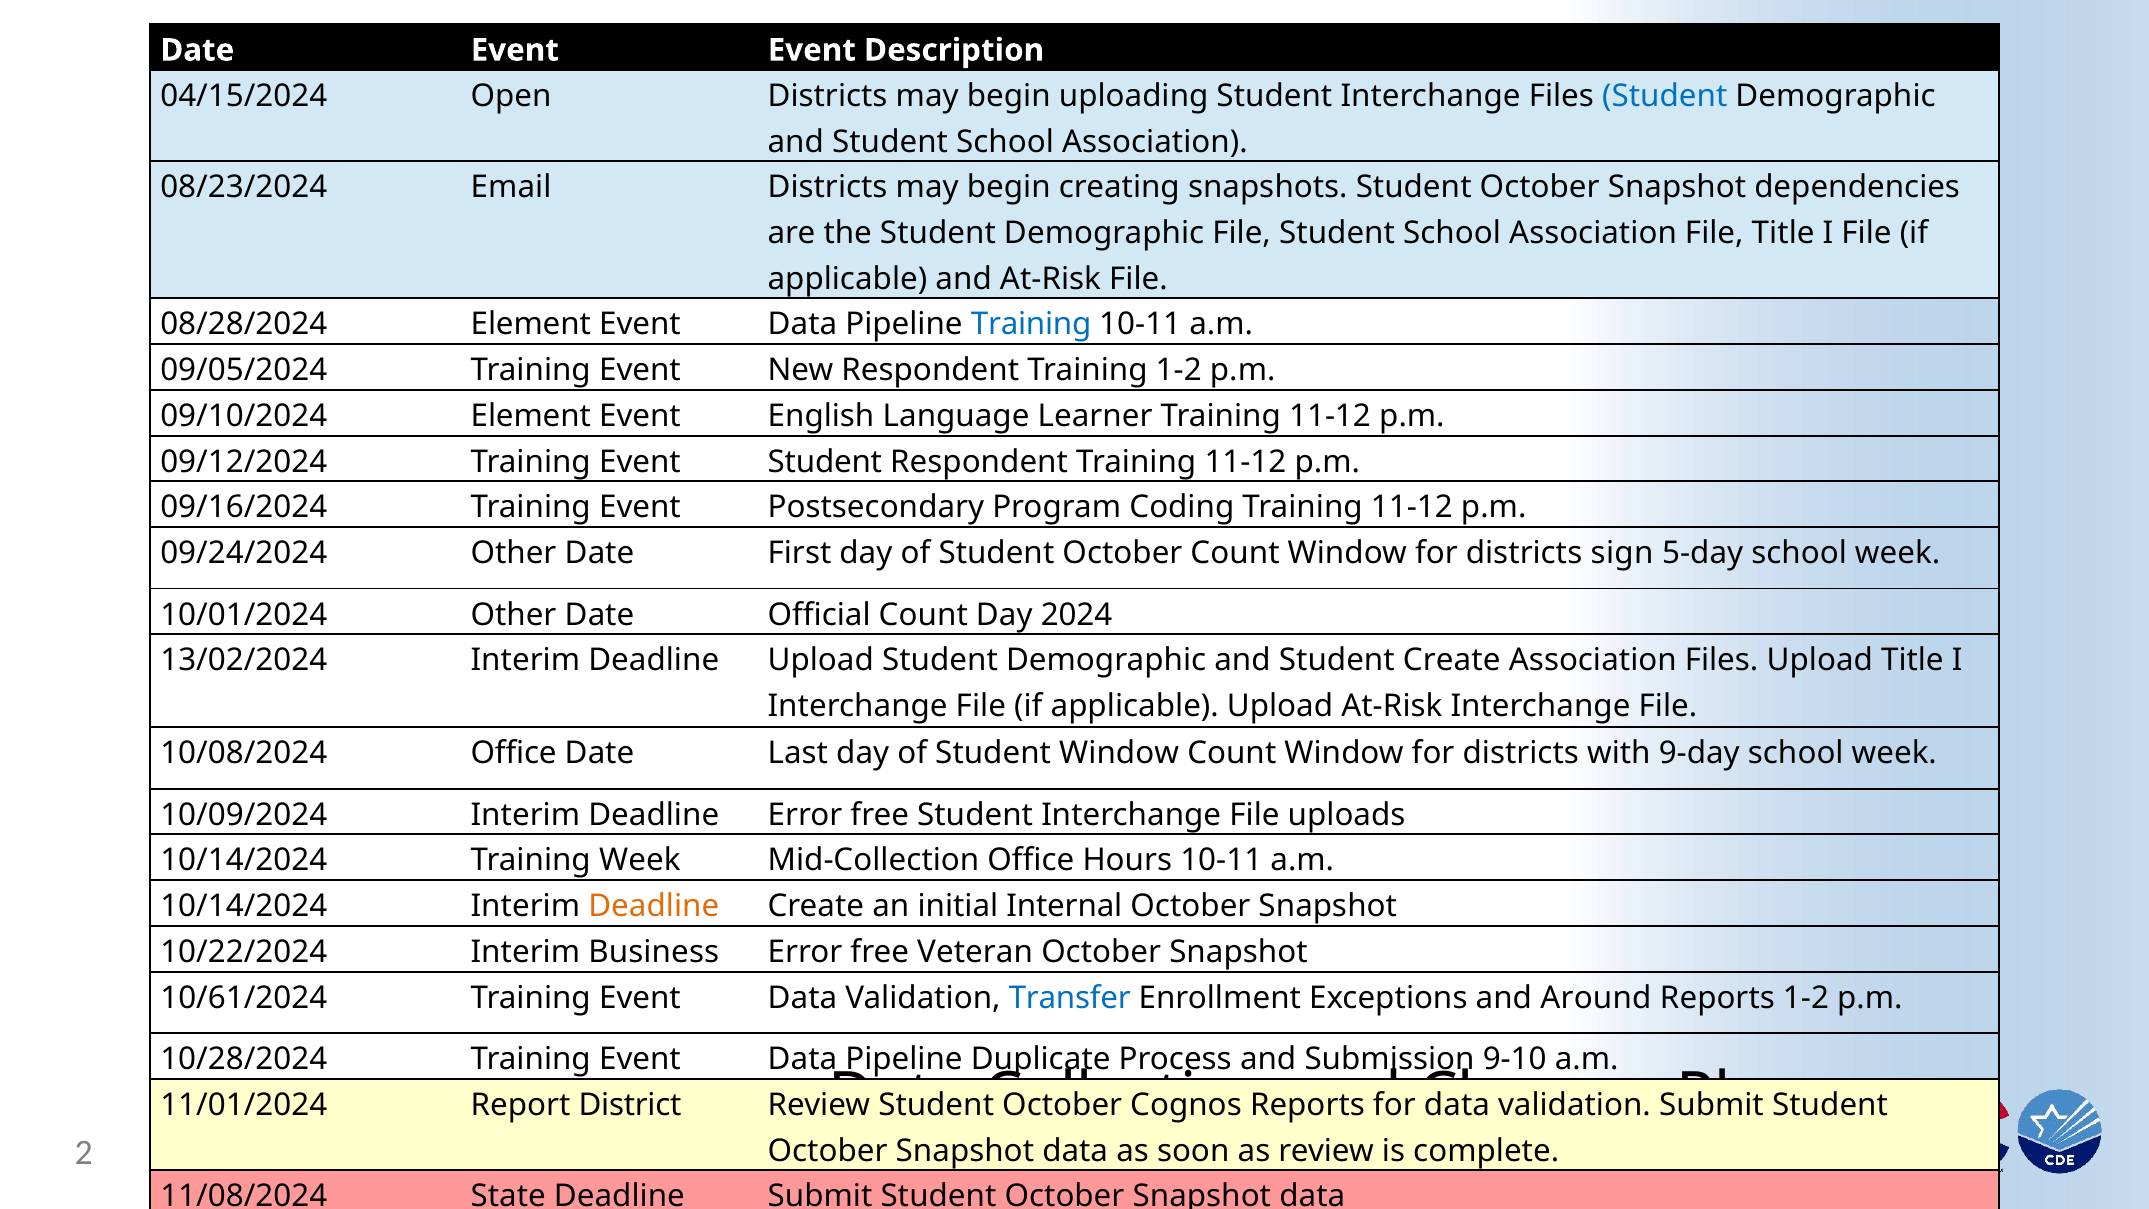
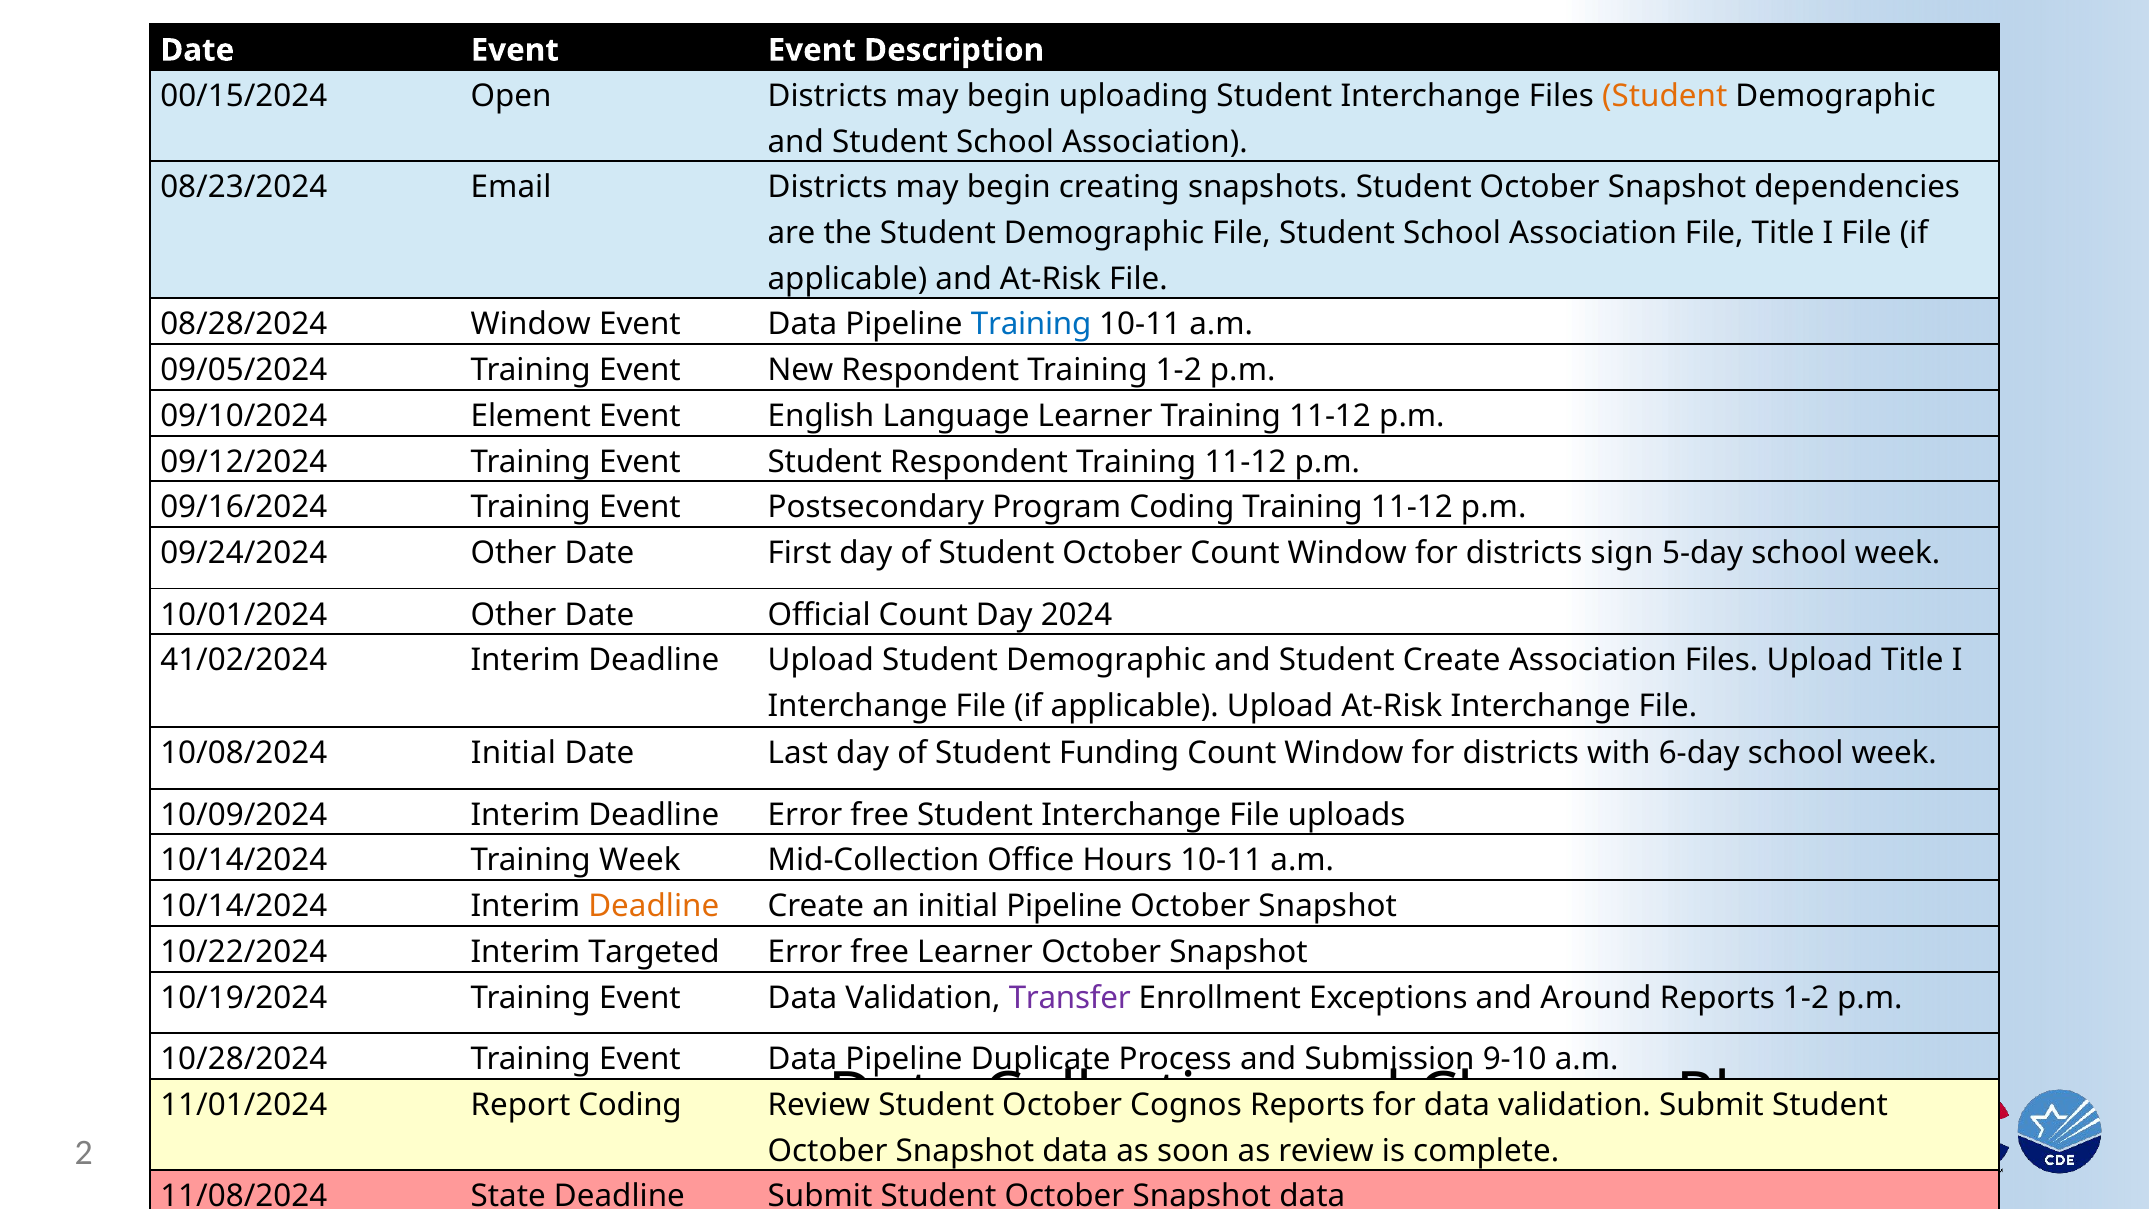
04/15/2024: 04/15/2024 -> 00/15/2024 (244, 96)
Student colour: blue -> orange (1665, 96)
08/28/2024 Element: Element -> Window (531, 325)
13/02/2024: 13/02/2024 -> 41/02/2024 (244, 660)
10/08/2024 Office: Office -> Initial (513, 753)
Student Window: Window -> Funding (1119, 753)
9-day: 9-day -> 6-day (1699, 753)
initial Internal: Internal -> Pipeline (1064, 906)
Business: Business -> Targeted (654, 952)
free Veteran: Veteran -> Learner (975, 952)
10/61/2024: 10/61/2024 -> 10/19/2024 (244, 998)
Transfer colour: blue -> purple (1070, 998)
Report District: District -> Coding (630, 1105)
